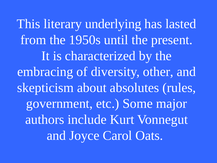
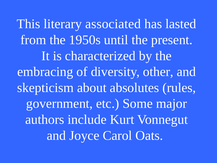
underlying: underlying -> associated (113, 24)
